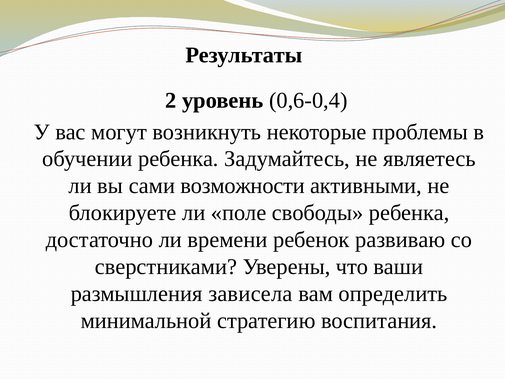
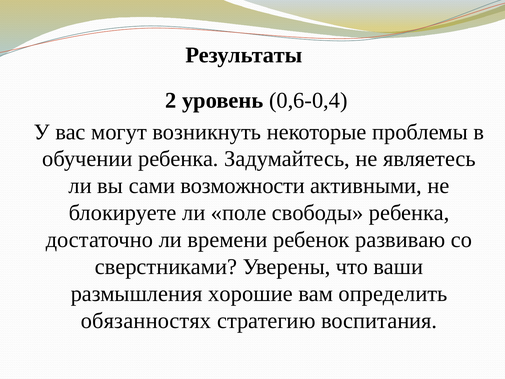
зависела: зависела -> хорошие (250, 294)
минимальной: минимальной -> обязанностях (146, 321)
